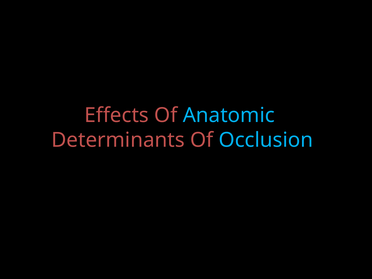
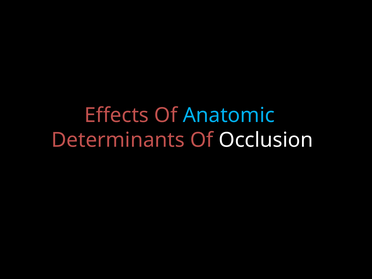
Occlusion colour: light blue -> white (266, 140)
